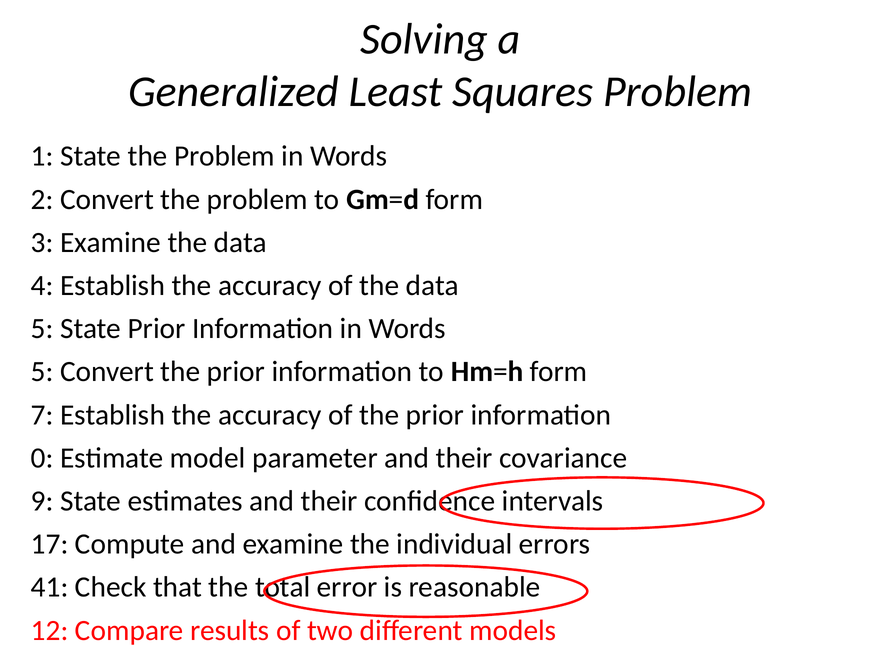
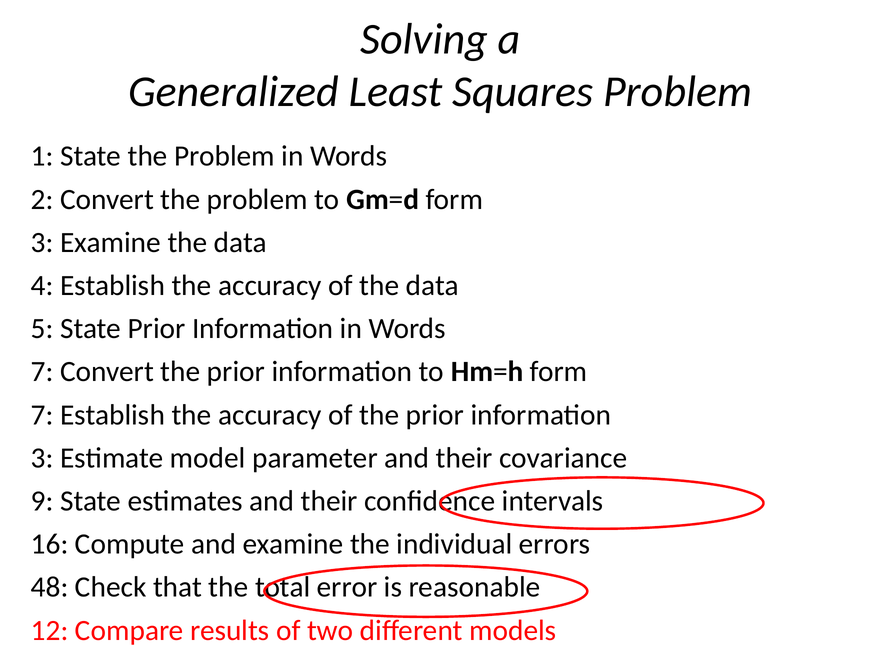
5: 5 -> 7 (42, 372)
0: 0 -> 3 (42, 458)
17: 17 -> 16 (50, 544)
41: 41 -> 48 (50, 587)
